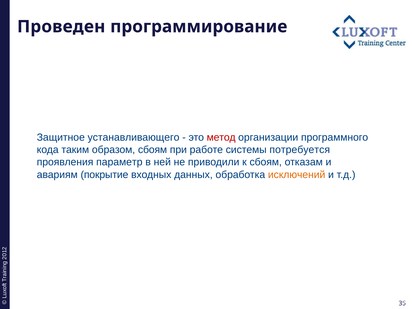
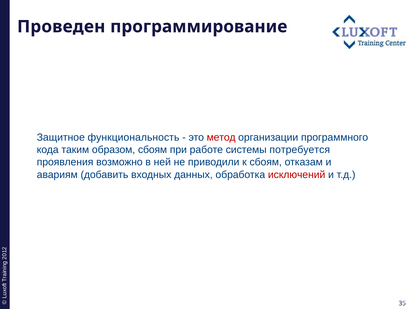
устанавливающего: устанавливающего -> функциональность (134, 138)
параметр: параметр -> возможно (119, 162)
покрытие: покрытие -> добавить (104, 175)
исключений colour: orange -> red (297, 175)
